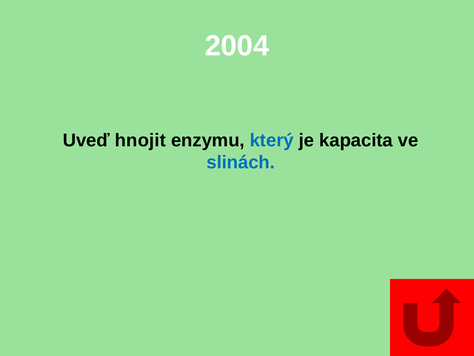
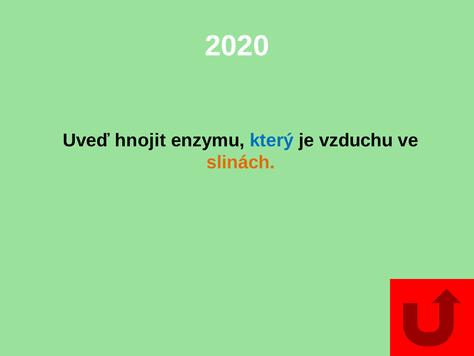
2004: 2004 -> 2020 (237, 46)
kapacita: kapacita -> vzduchu (356, 140)
slinách colour: blue -> orange (241, 162)
